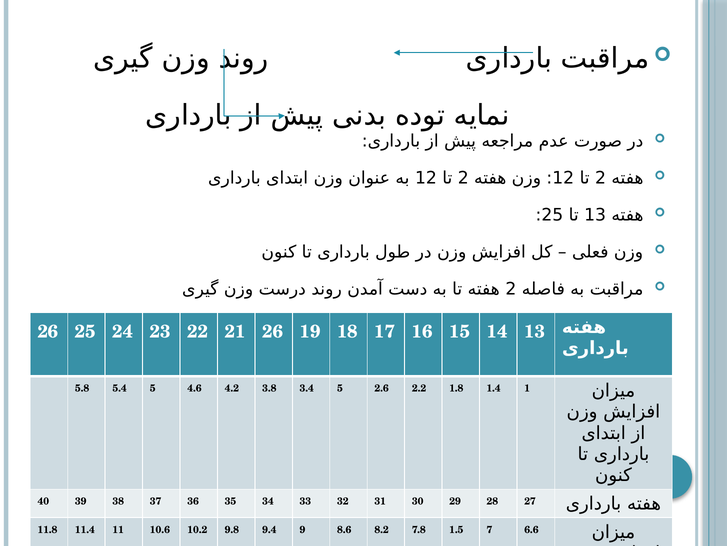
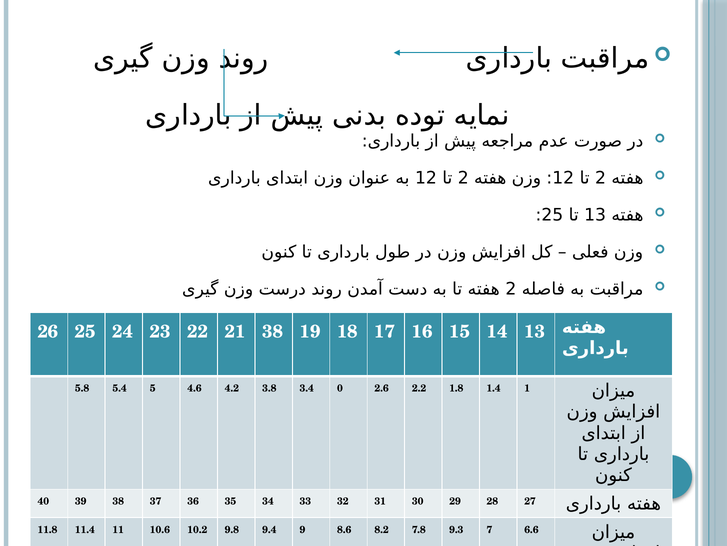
21 26: 26 -> 38 (273, 331)
3.4 5: 5 -> 0 (340, 388)
1.5: 1.5 -> 9.3 (456, 529)
